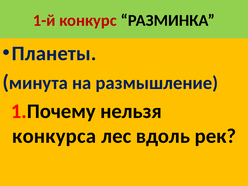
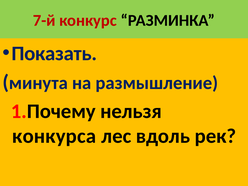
1-й: 1-й -> 7-й (44, 20)
Планеты: Планеты -> Показать (54, 53)
